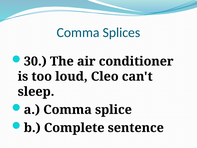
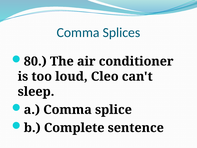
30: 30 -> 80 (35, 61)
